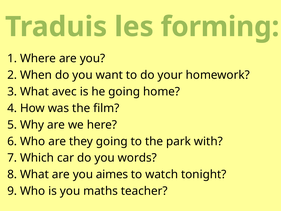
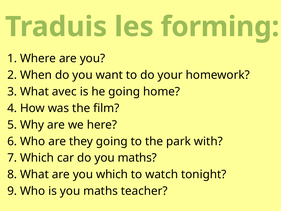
do you words: words -> maths (137, 158)
you aimes: aimes -> which (112, 174)
